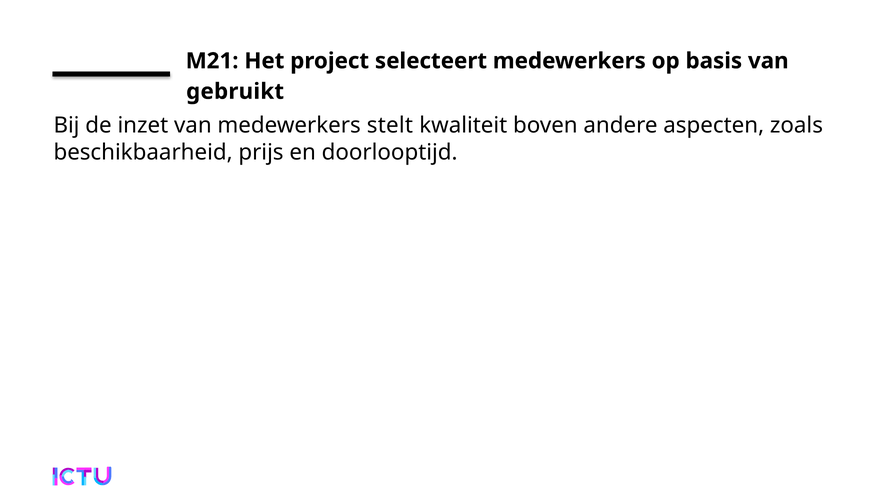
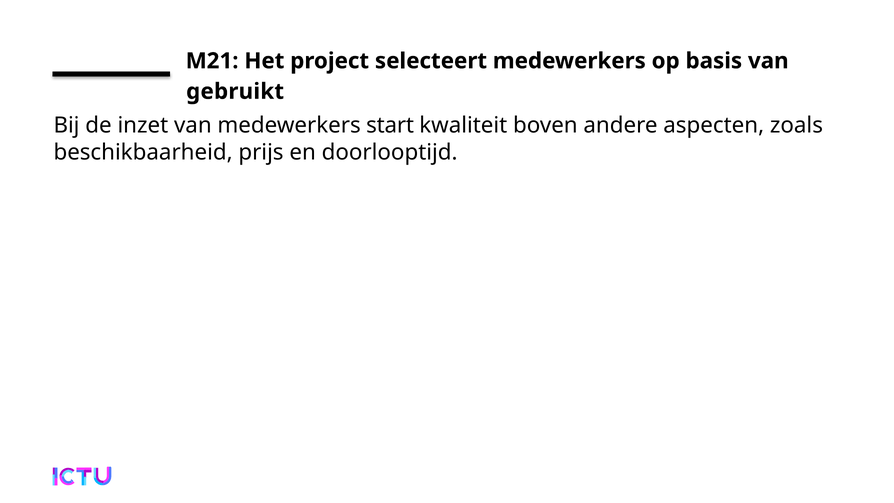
stelt: stelt -> start (390, 126)
